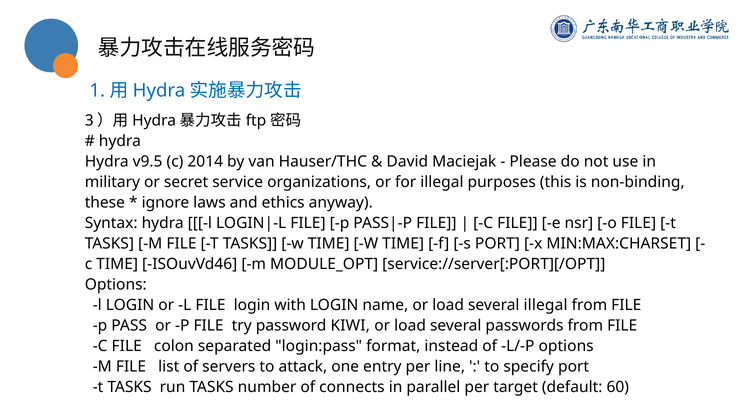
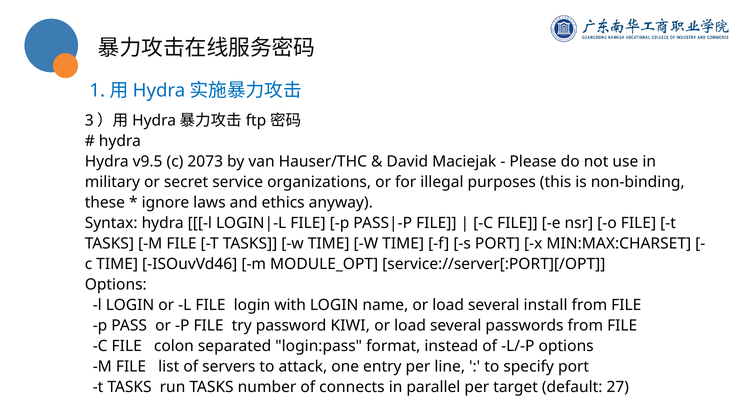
2014: 2014 -> 2073 (205, 161)
several illegal: illegal -> install (546, 305)
60: 60 -> 27 (618, 387)
